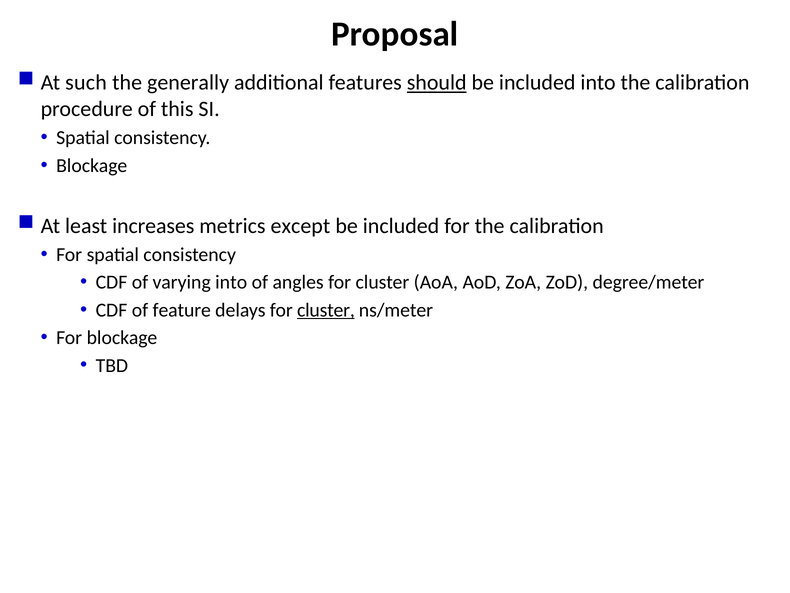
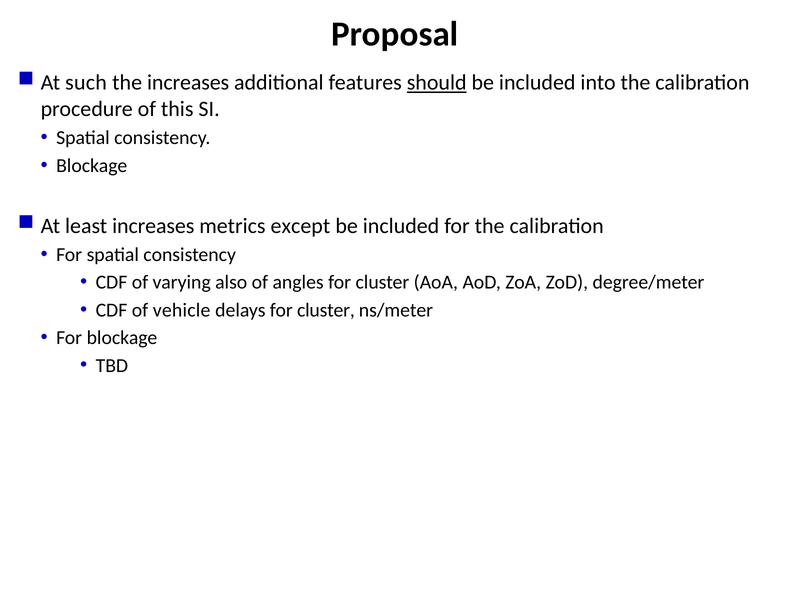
the generally: generally -> increases (188, 83)
varying into: into -> also (231, 282)
feature: feature -> vehicle (182, 310)
cluster underline: present -> none (326, 310)
